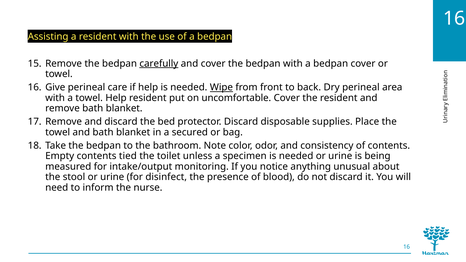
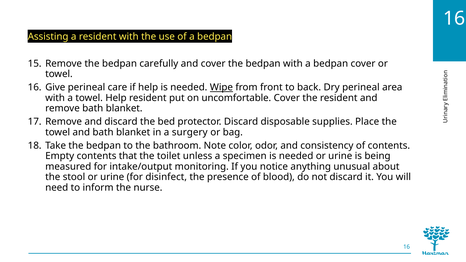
carefully underline: present -> none (159, 64)
secured: secured -> surgery (190, 132)
tied: tied -> that (128, 156)
